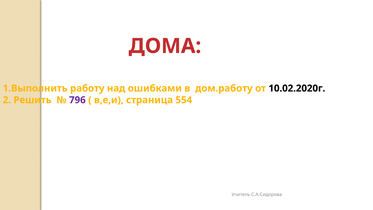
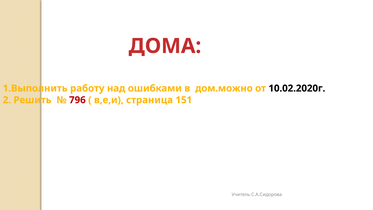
дом.работу: дом.работу -> дом.можно (224, 88)
796 colour: purple -> red (77, 100)
554: 554 -> 151 (184, 100)
